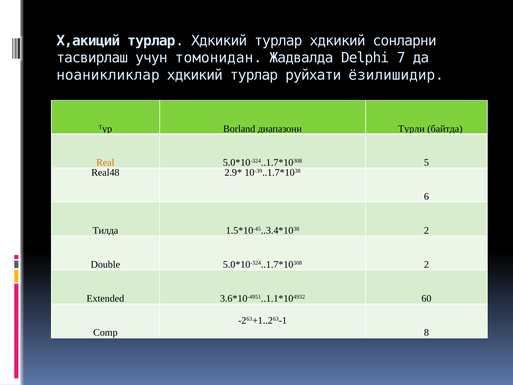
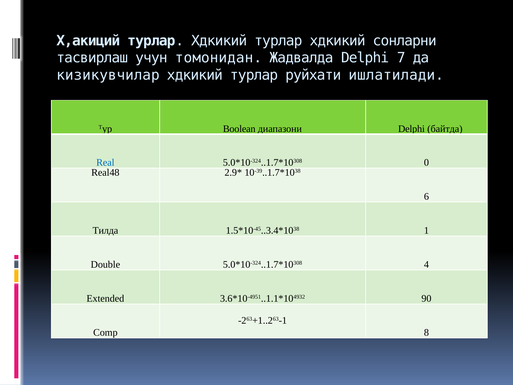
ноаникликлар: ноаникликлар -> кизикувчилар (108, 75)
ёзилишидир: ёзилишидир -> ишлатилади (396, 75)
Borland: Borland -> Boolean (239, 129)
диапазони Турли: Турли -> Delphi (411, 129)
Real colour: orange -> blue (105, 163)
5: 5 -> 0 (426, 163)
2: 2 -> 1 (426, 230)
2: 2 -> 4 (426, 264)
60: 60 -> 90 (426, 298)
